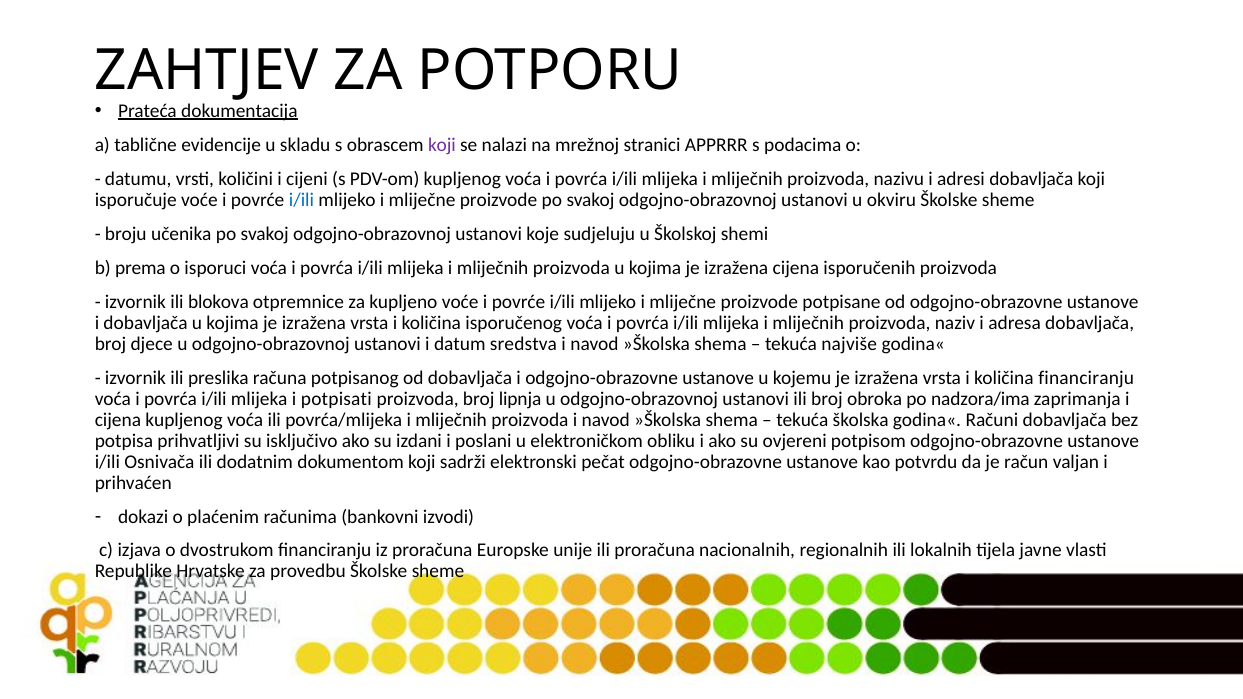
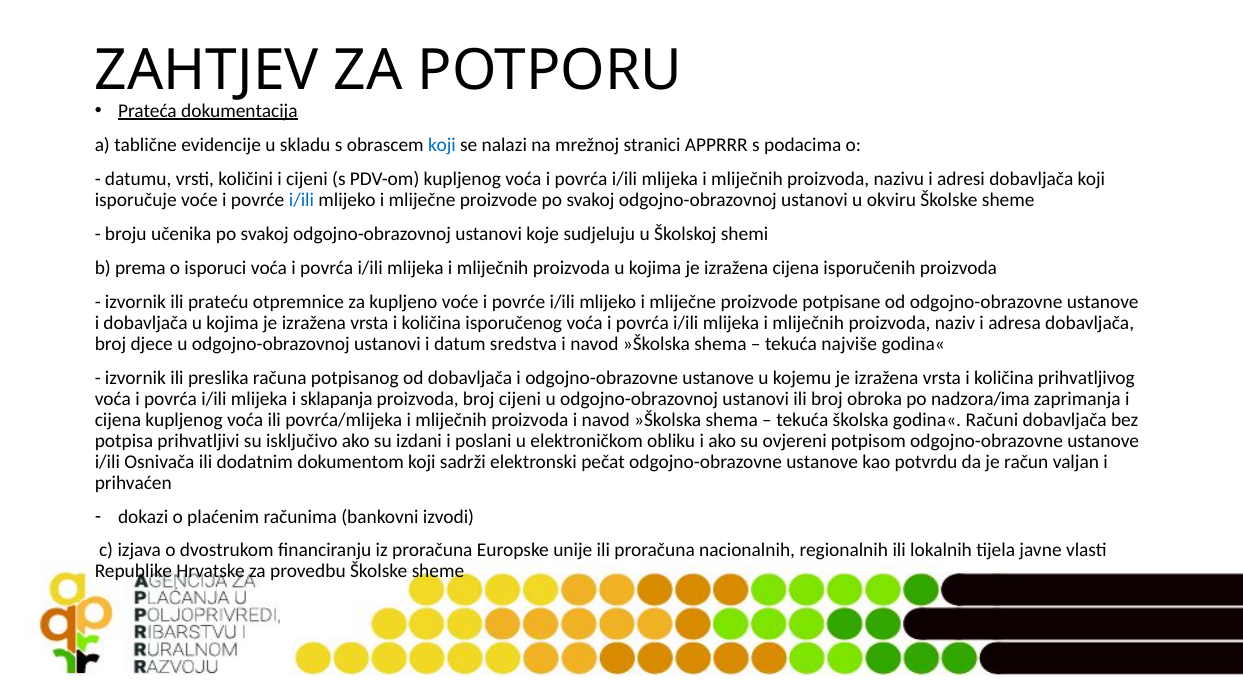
koji colour: purple -> blue (442, 145)
blokova: blokova -> prateću (218, 302)
količina financiranju: financiranju -> prihvatljivog (1086, 378)
potpisati: potpisati -> sklapanja (337, 399)
broj lipnja: lipnja -> cijeni (520, 399)
